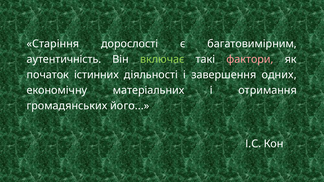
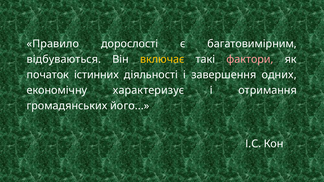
Старіння: Старіння -> Правило (53, 44)
аутентичність: аутентичність -> відбуваються (64, 59)
включає colour: light green -> yellow (162, 59)
матеріальних: матеріальних -> характеризує (149, 91)
